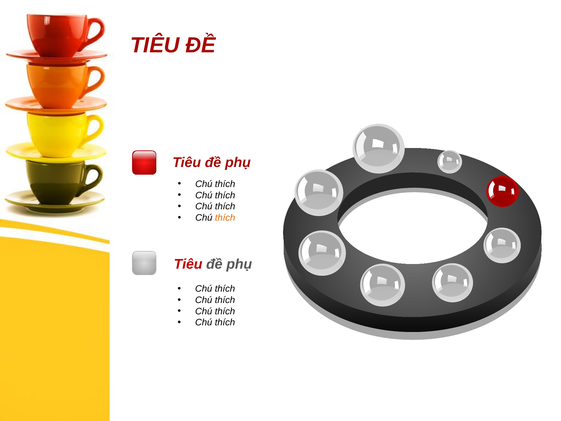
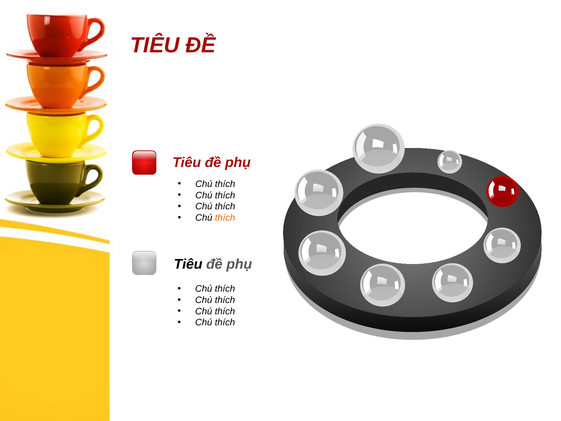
Tiêu colour: red -> black (188, 264)
